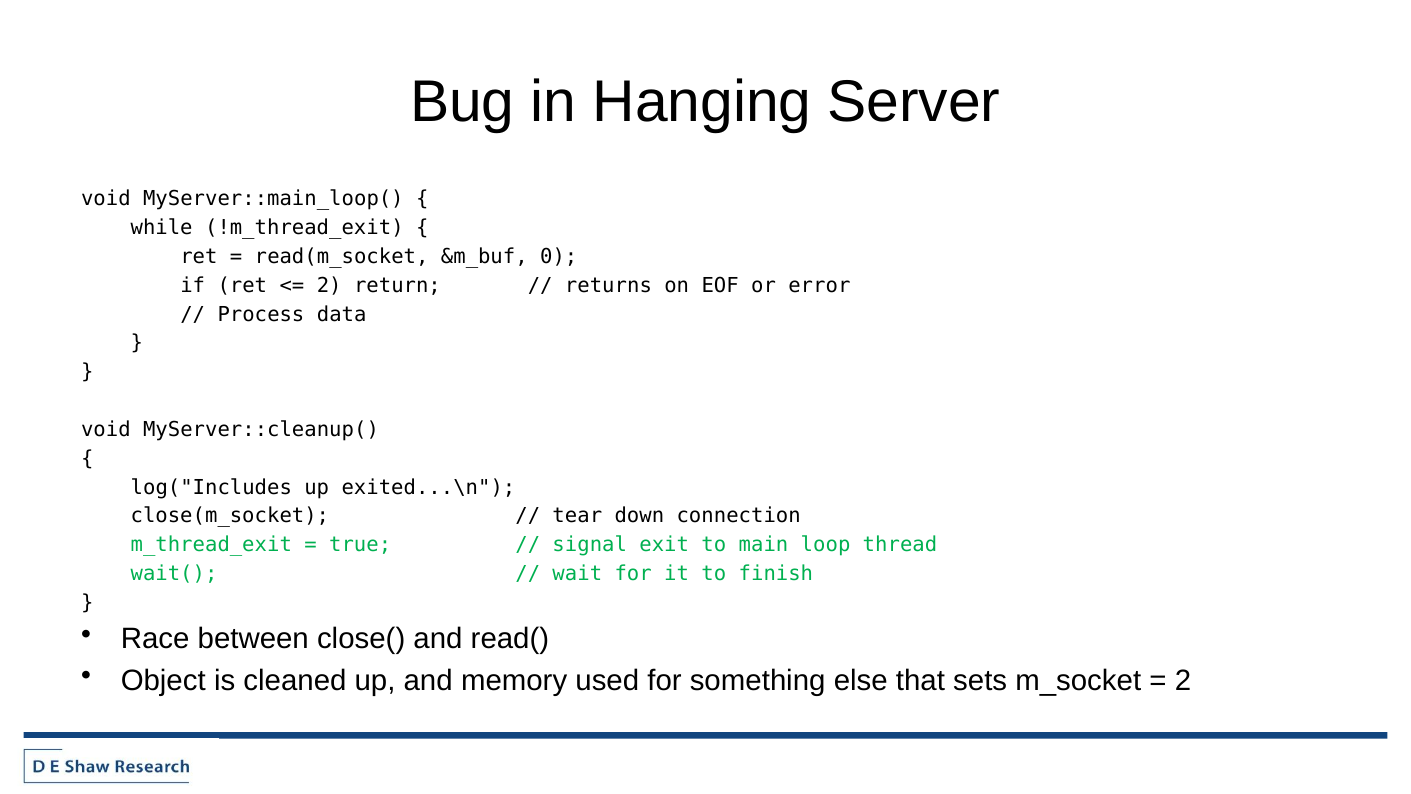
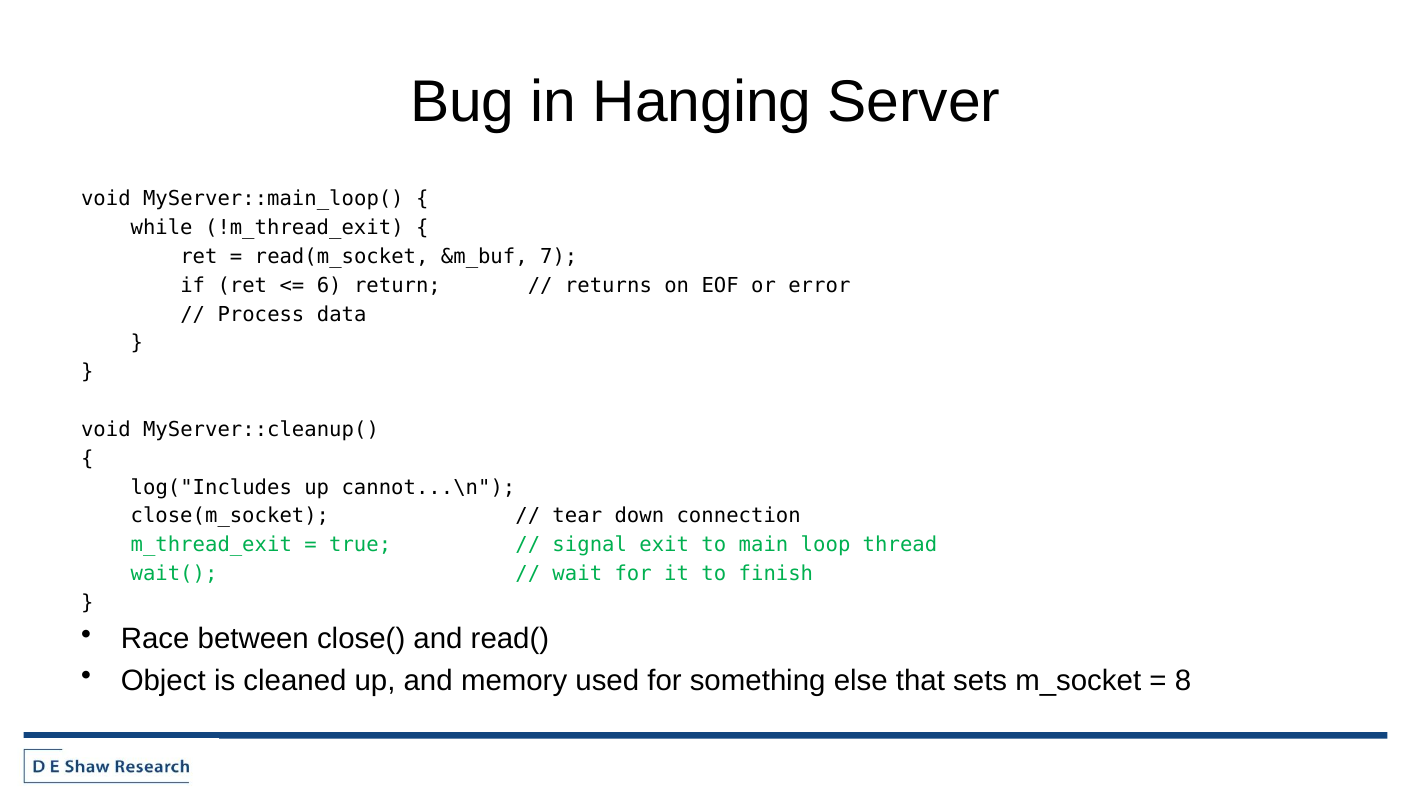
0: 0 -> 7 (559, 256)
2: 2 -> 6 (329, 285)
exited...\n: exited...\n -> cannot...\n (428, 487)
2: 2 -> 8 (1183, 680)
